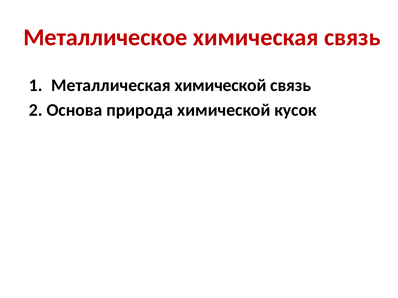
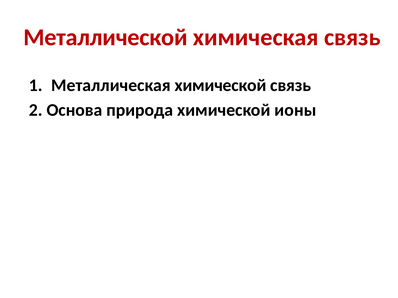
Металлическое: Металлическое -> Металлической (105, 37)
кусок: кусок -> ионы (295, 110)
